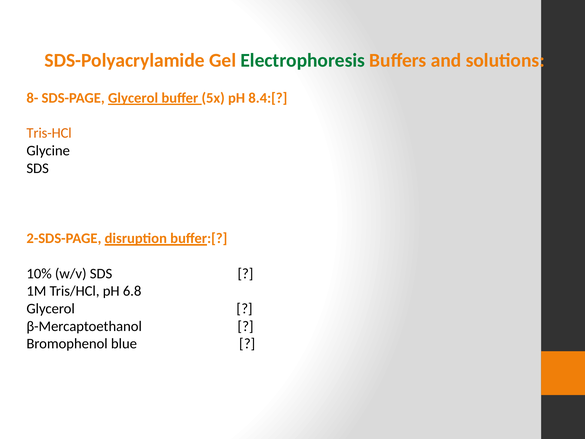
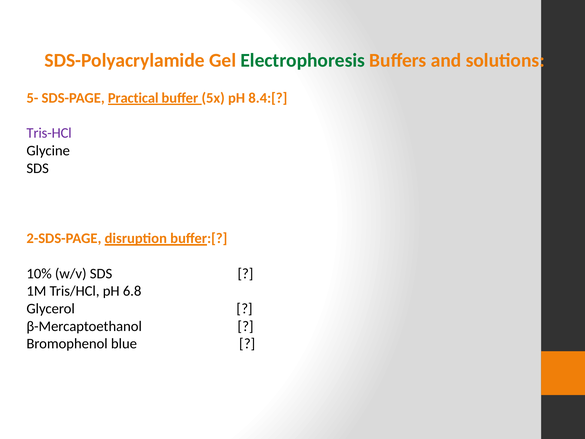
8-: 8- -> 5- (32, 98)
SDS-PAGE Glycerol: Glycerol -> Practical (133, 98)
Tris-HCl colour: orange -> purple (49, 133)
